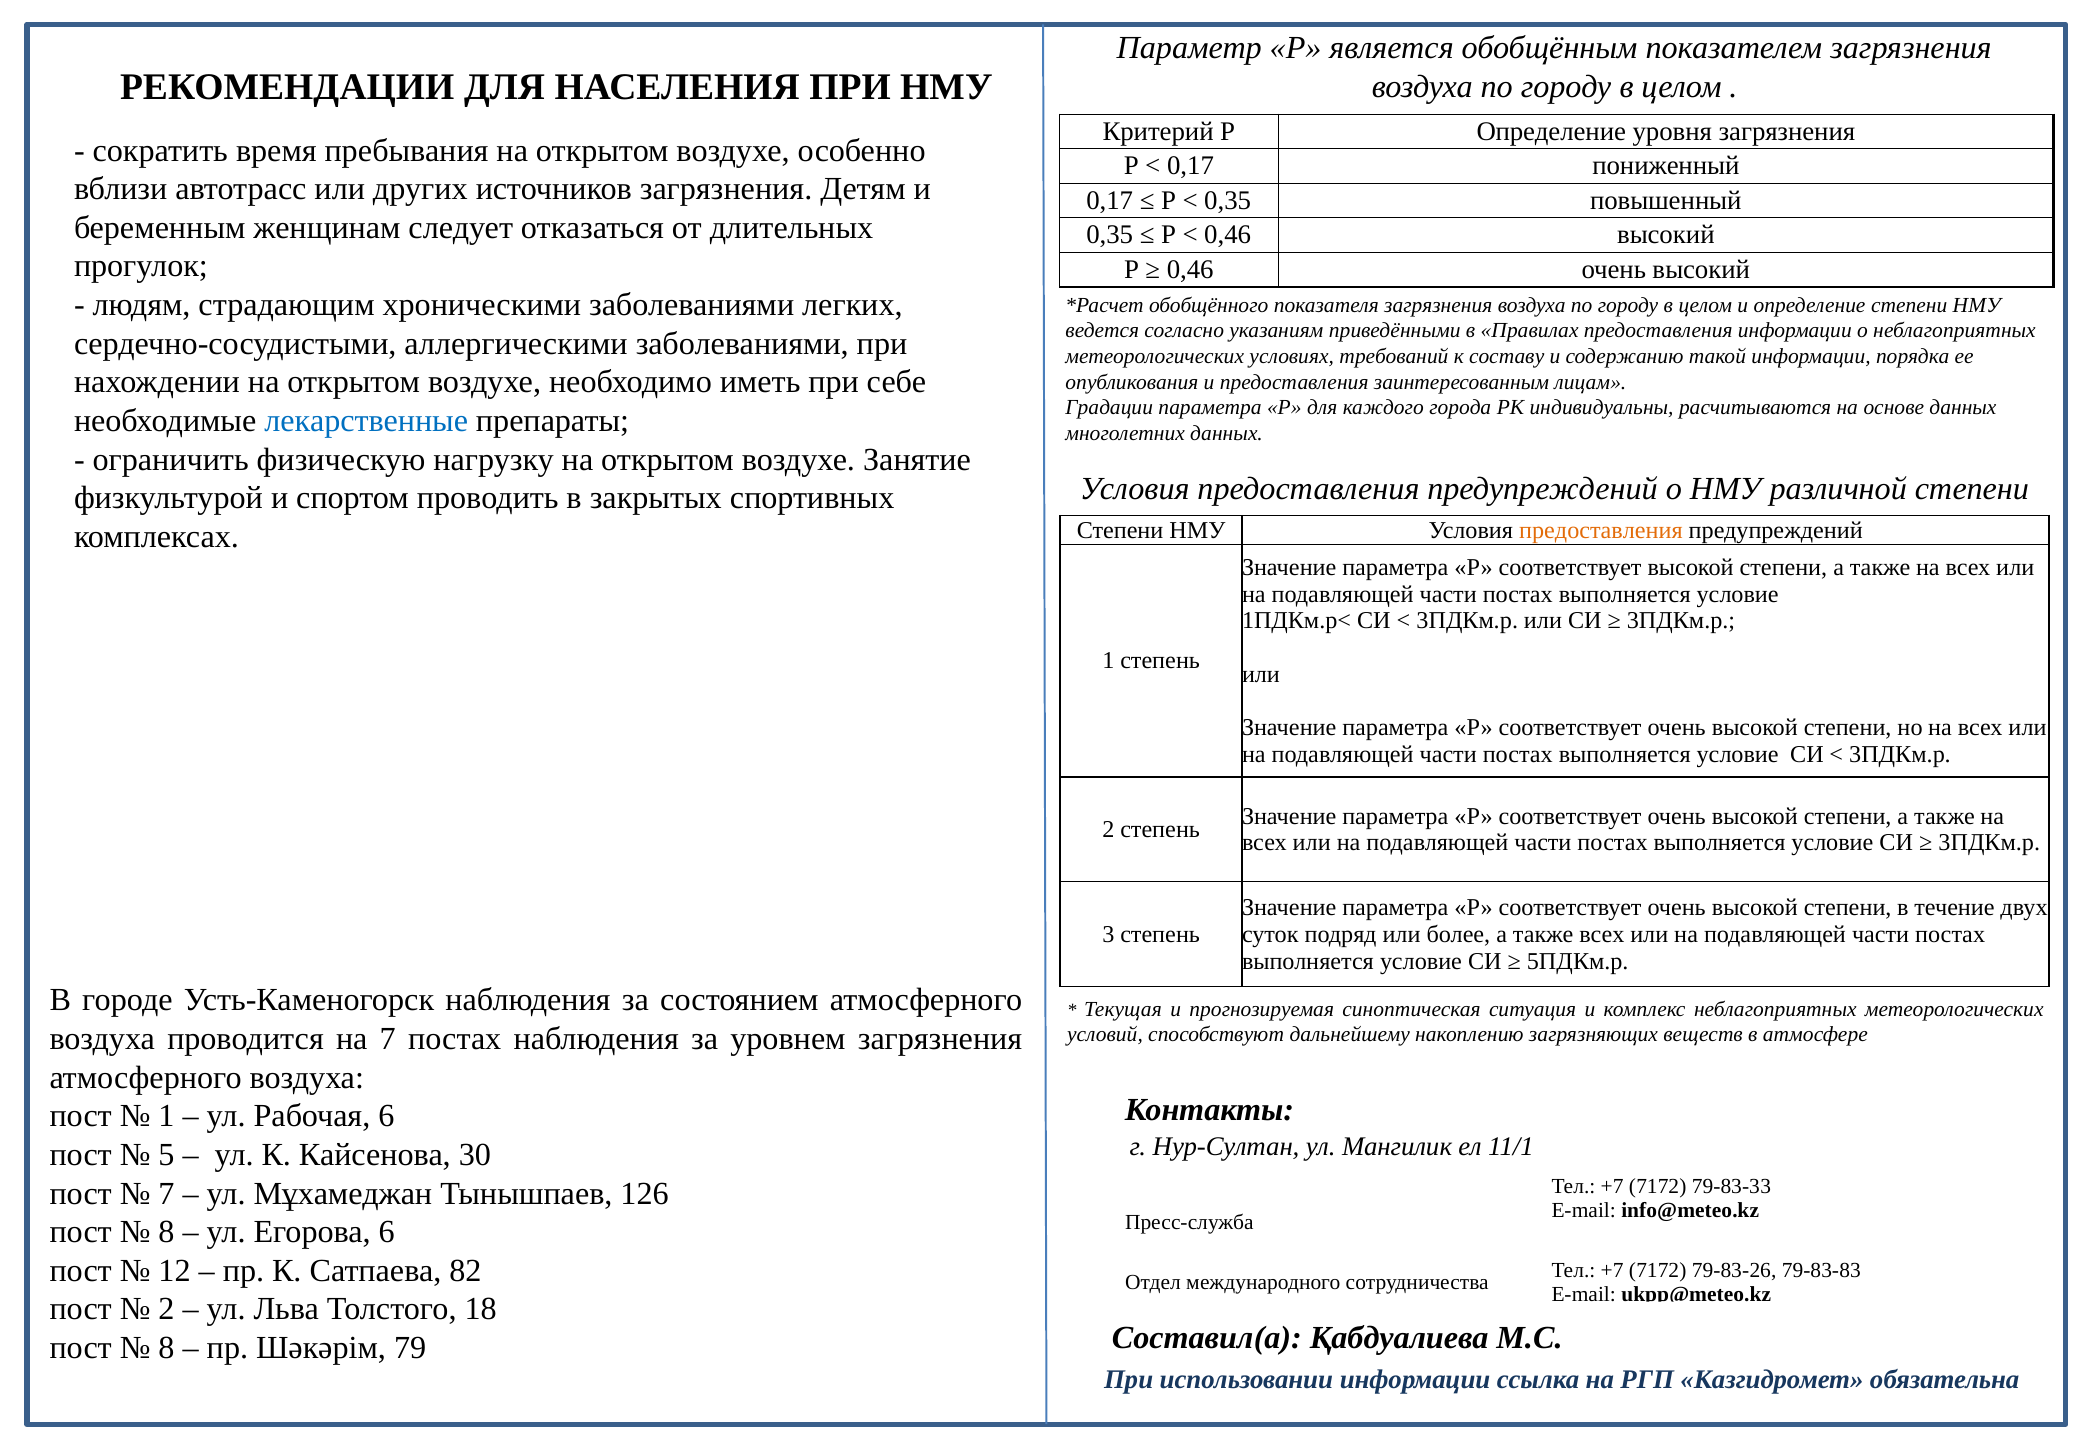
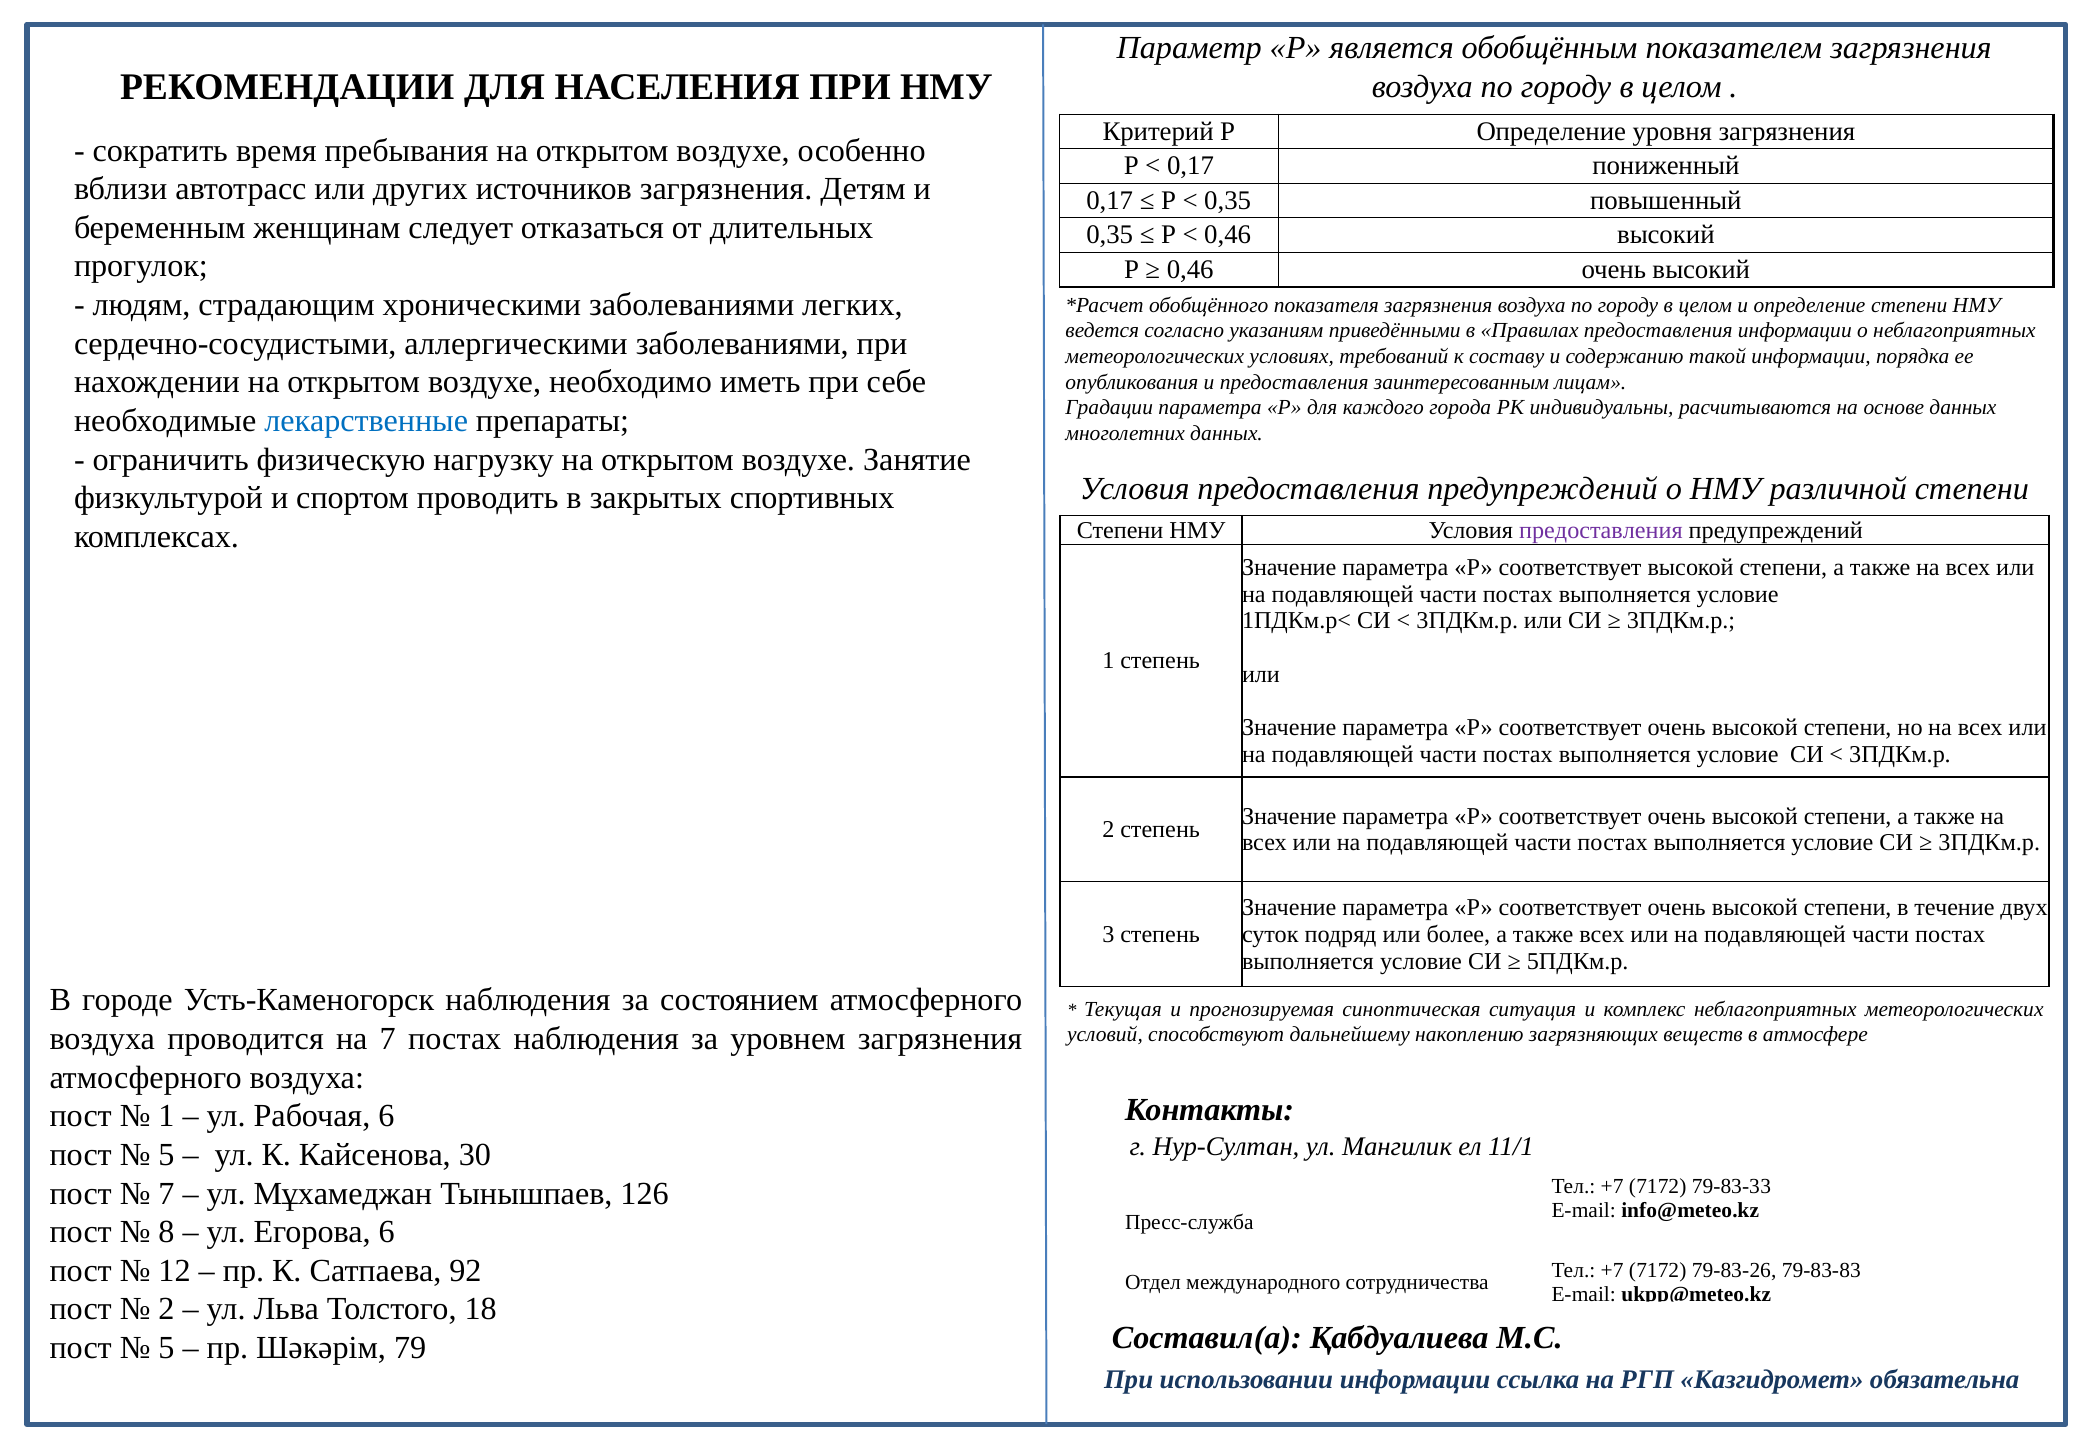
предоставления colour: orange -> purple (1601, 530)
82: 82 -> 92 (465, 1271)
8: 8 -> 5 (167, 1348)
